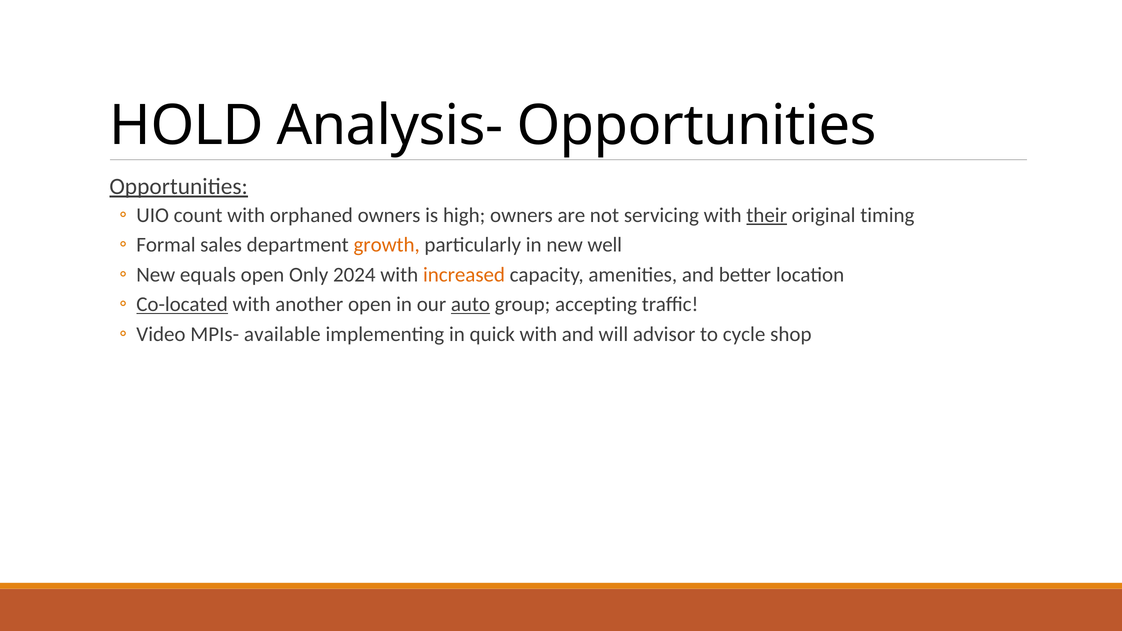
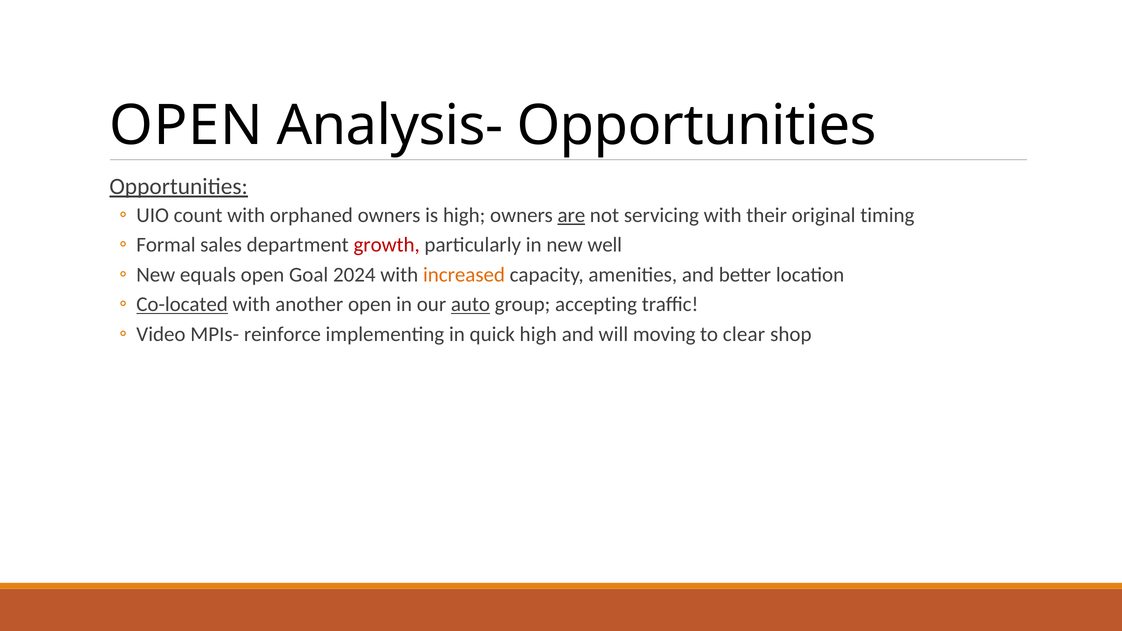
HOLD: HOLD -> OPEN (186, 126)
are underline: none -> present (571, 215)
their underline: present -> none (767, 215)
growth colour: orange -> red (387, 245)
Only: Only -> Goal (309, 275)
available: available -> reinforce (282, 334)
quick with: with -> high (538, 334)
advisor: advisor -> moving (664, 334)
cycle: cycle -> clear (744, 334)
